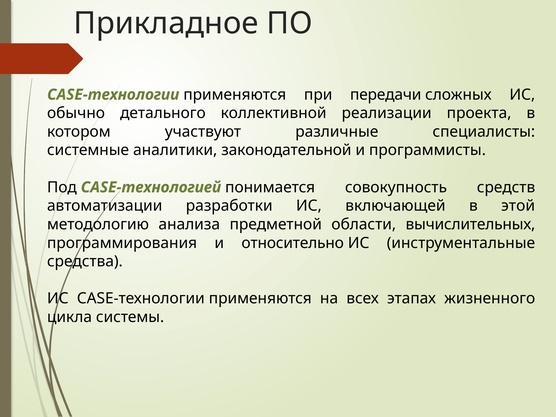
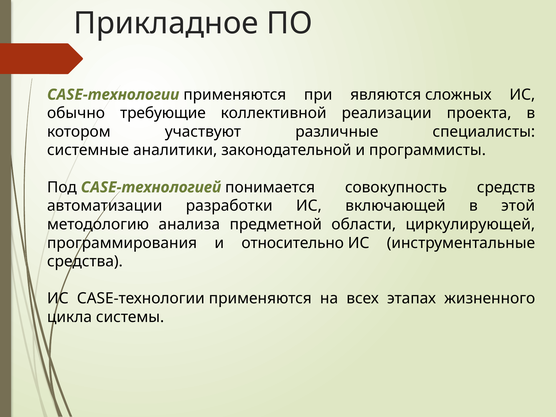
передачи: передачи -> являются (386, 95)
детального: детального -> требующие (163, 113)
вычислительных: вычислительных -> циркулирующей (470, 224)
